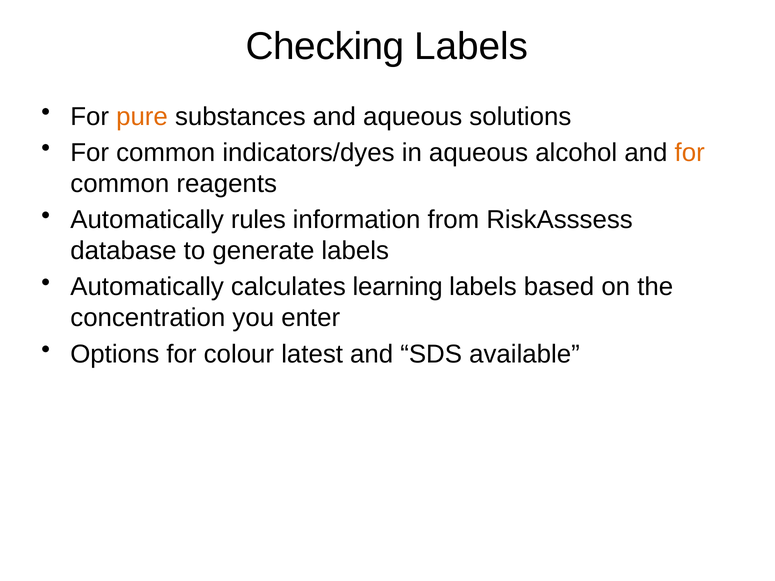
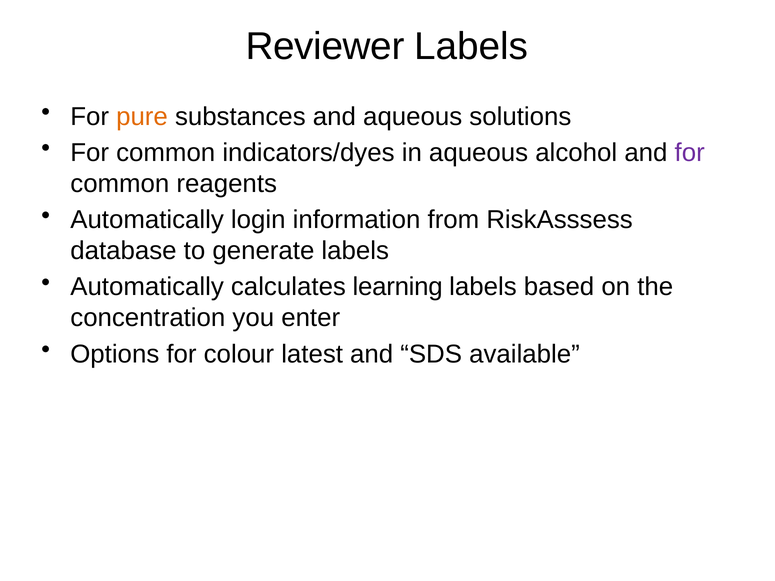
Checking: Checking -> Reviewer (325, 47)
for colour: orange -> purple (690, 153)
rules: rules -> login (258, 220)
